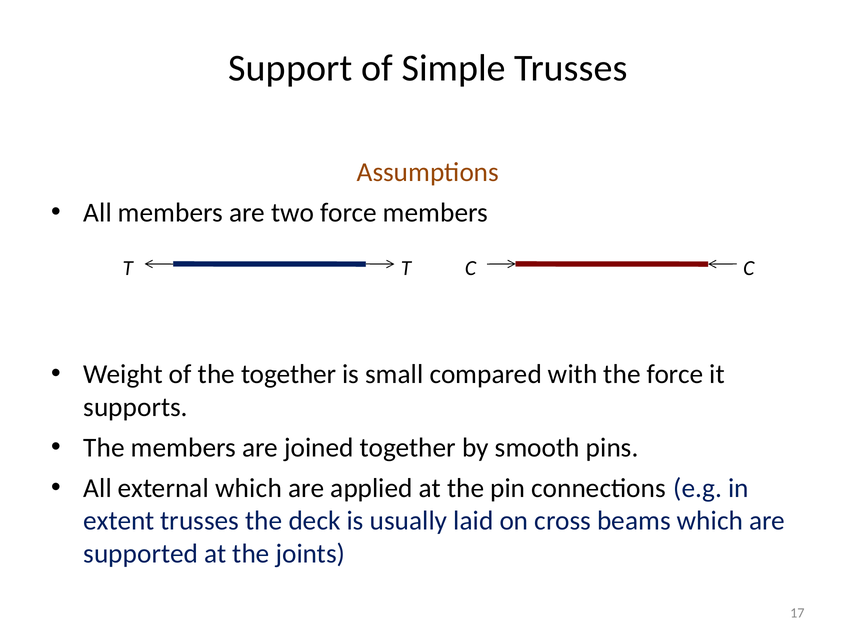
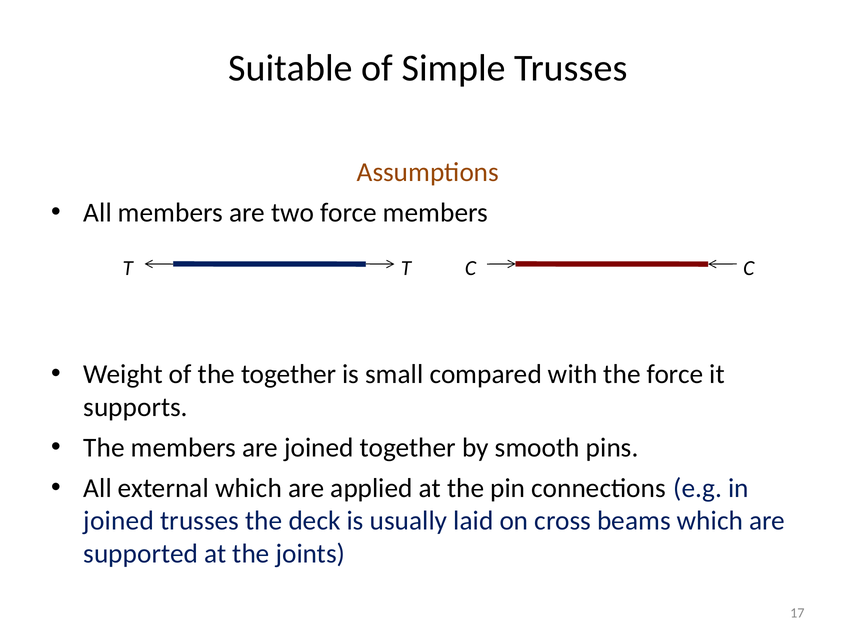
Support: Support -> Suitable (290, 68)
extent: extent -> joined (119, 521)
